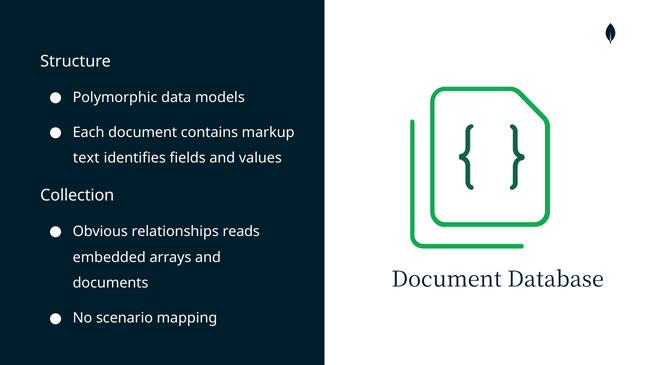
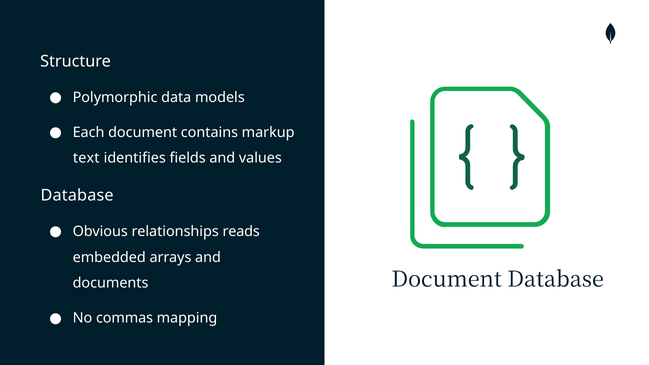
Collection: Collection -> Database (77, 196)
scenario: scenario -> commas (125, 318)
